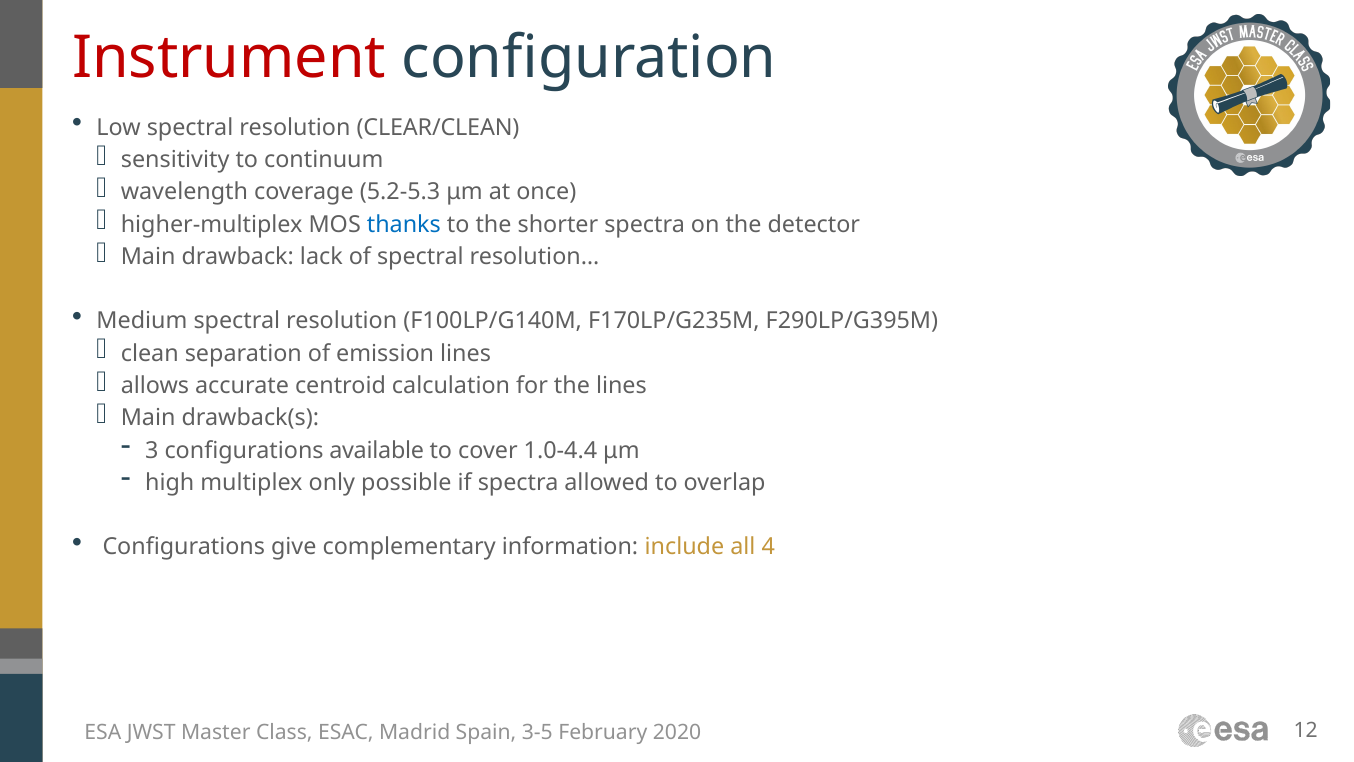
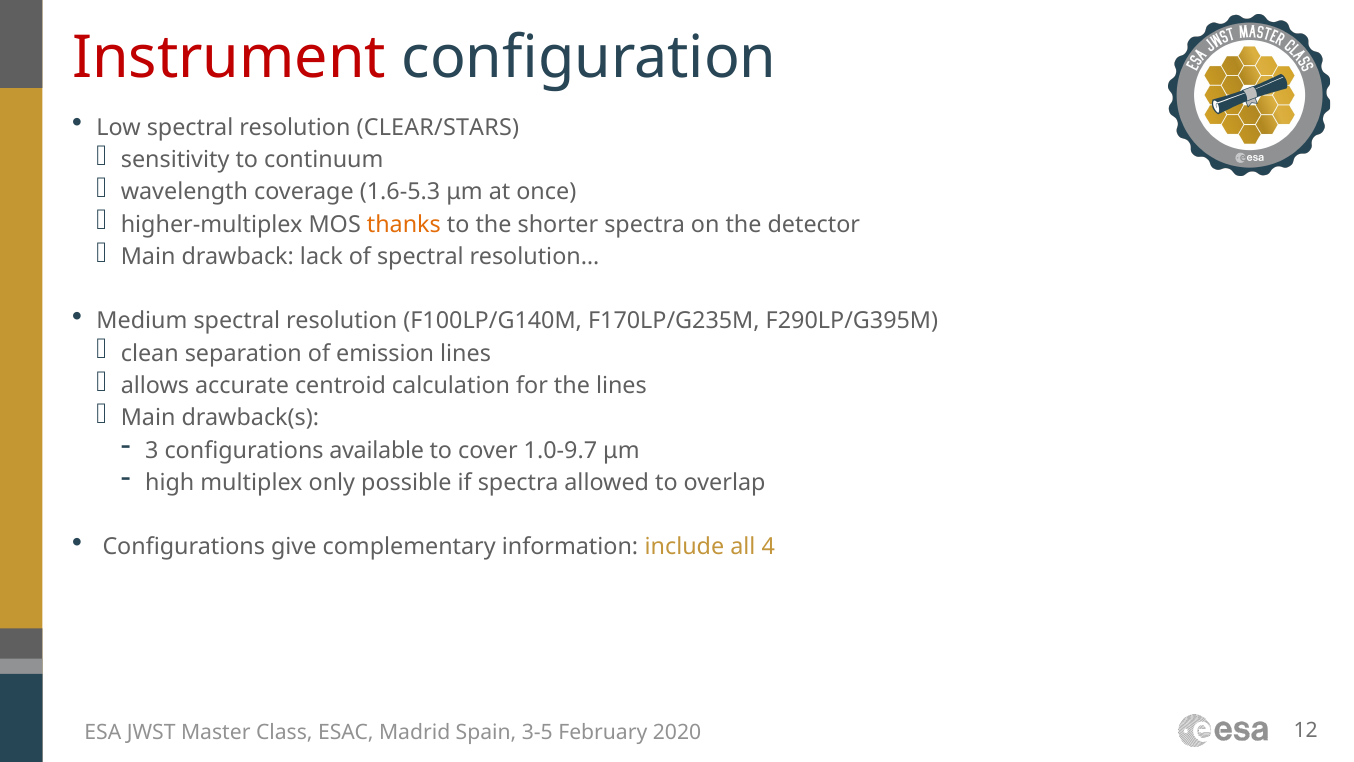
CLEAR/CLEAN: CLEAR/CLEAN -> CLEAR/STARS (438, 128)
5.2-5.3: 5.2-5.3 -> 1.6-5.3 (400, 192)
thanks colour: blue -> orange (404, 224)
1.0-4.4: 1.0-4.4 -> 1.0-9.7 (560, 450)
